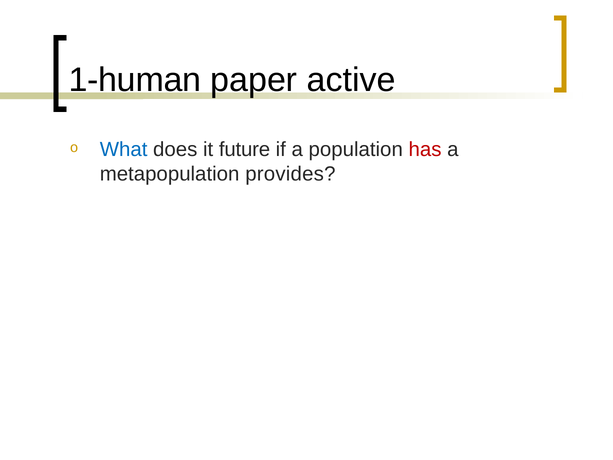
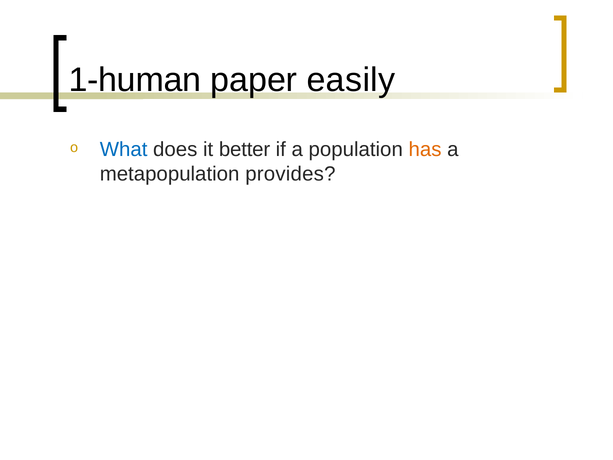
active: active -> easily (351, 80)
future: future -> better (245, 150)
has colour: red -> orange (425, 150)
